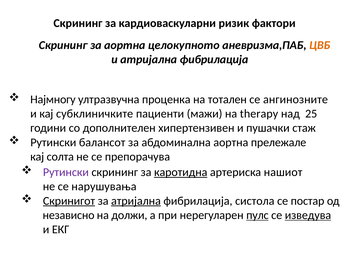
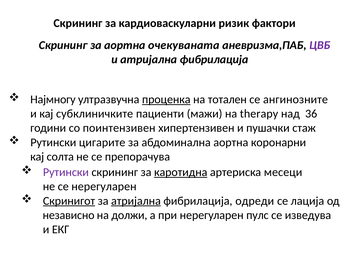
целокупното: целокупното -> очекуваната (184, 45)
ЦВБ colour: orange -> purple (320, 45)
проценка underline: none -> present (166, 99)
25: 25 -> 36 (311, 114)
дополнителен: дополнителен -> поинтензивен (119, 128)
балансот: балансот -> цигарите (102, 142)
прележале: прележале -> коронарни (279, 142)
нашиот: нашиот -> месеци (283, 172)
се нарушувања: нарушувања -> нерегуларен (104, 186)
систола: систола -> одреди (255, 201)
постар: постар -> лација (307, 201)
пулс underline: present -> none (257, 215)
изведува underline: present -> none (308, 215)
